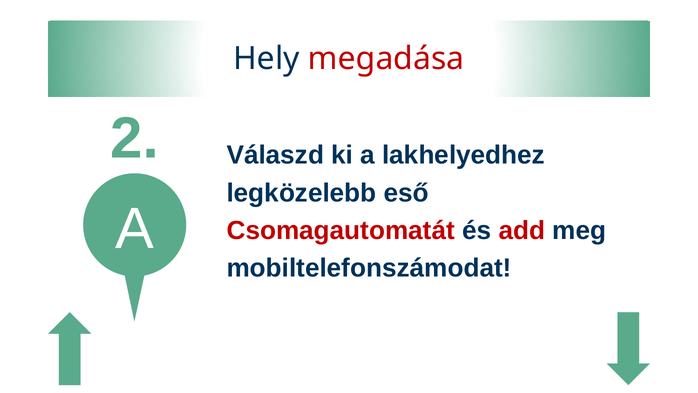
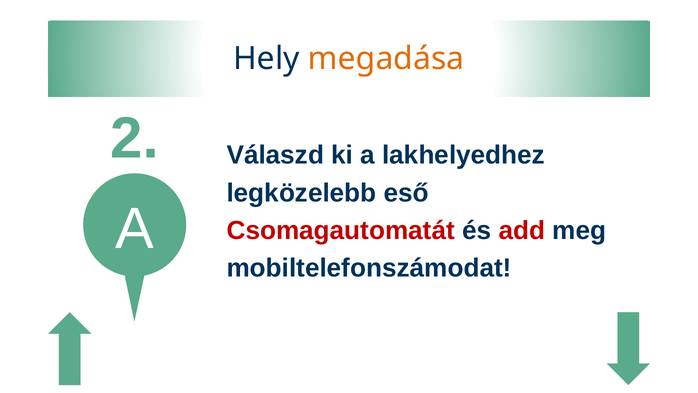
megadása colour: red -> orange (386, 59)
